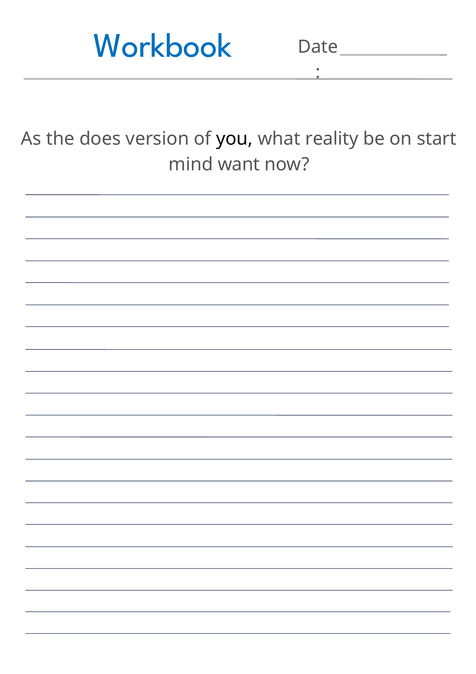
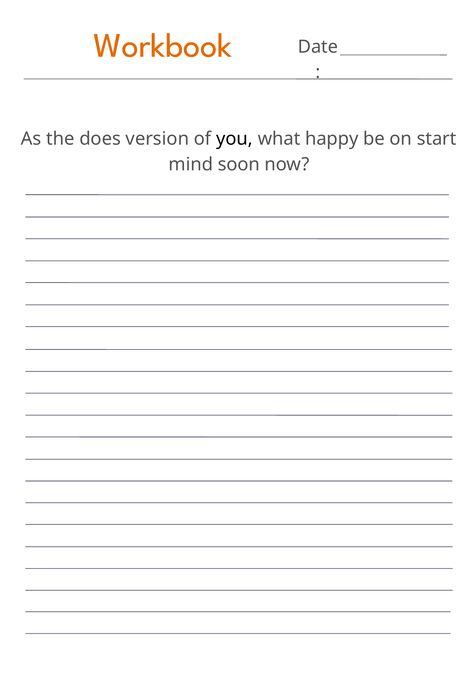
Workbook colour: blue -> orange (163, 45)
reality: reality -> happy (332, 139)
want: want -> soon (239, 164)
